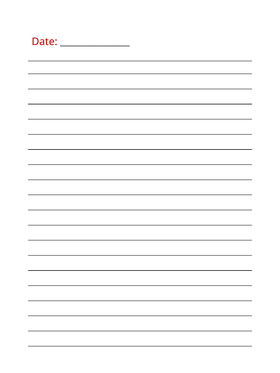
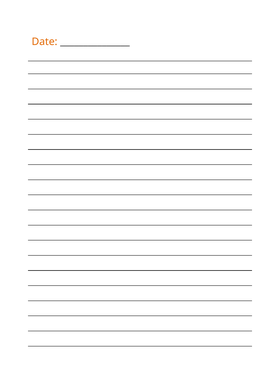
Date colour: red -> orange (45, 42)
